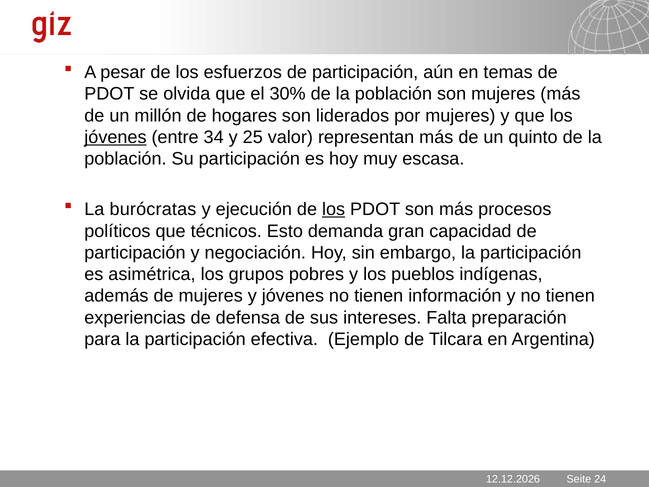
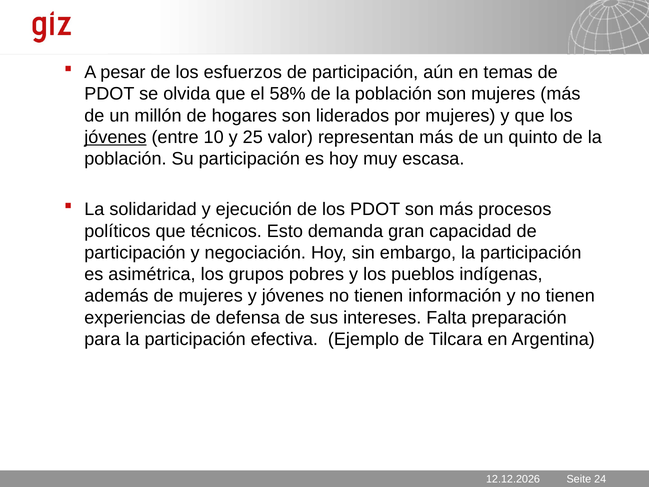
30%: 30% -> 58% (288, 94)
34: 34 -> 10 (214, 137)
burócratas: burócratas -> solidaridad (153, 209)
los underline: present -> none (334, 209)
